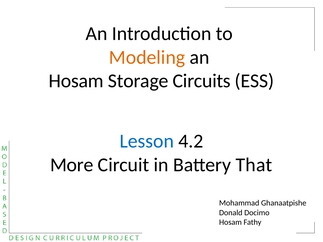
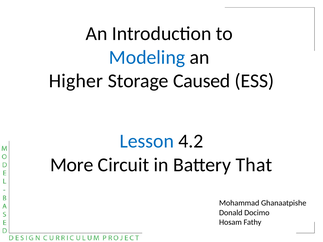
Modeling colour: orange -> blue (147, 57)
Hosam: Hosam -> Higher (76, 81)
Circuits: Circuits -> Caused (202, 81)
